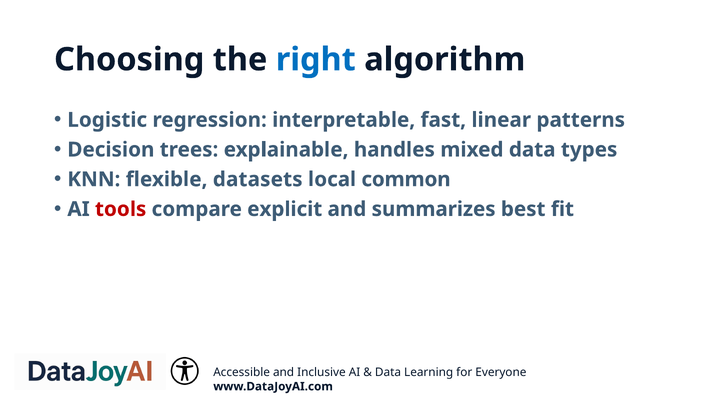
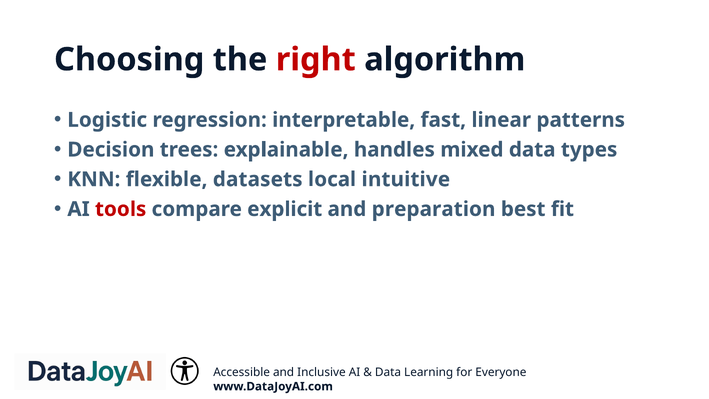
right colour: blue -> red (316, 60)
common: common -> intuitive (406, 179)
summarizes: summarizes -> preparation (434, 209)
